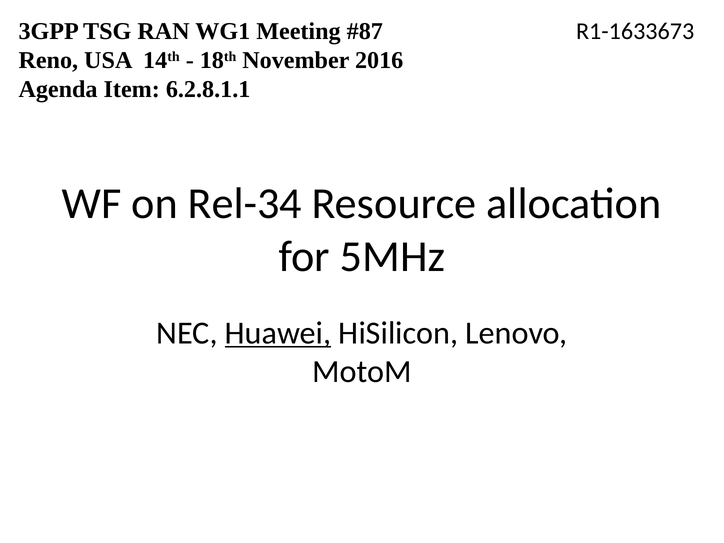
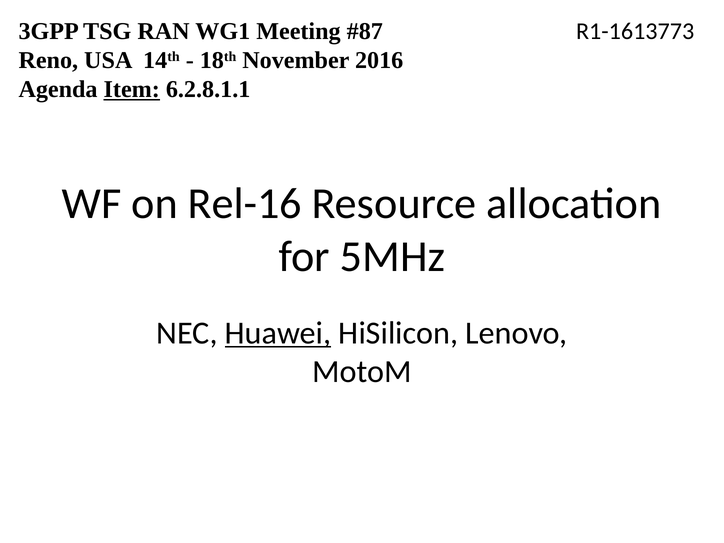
R1-1633673: R1-1633673 -> R1-1613773 (635, 31)
Item underline: none -> present (132, 89)
Rel-34: Rel-34 -> Rel-16 (245, 203)
